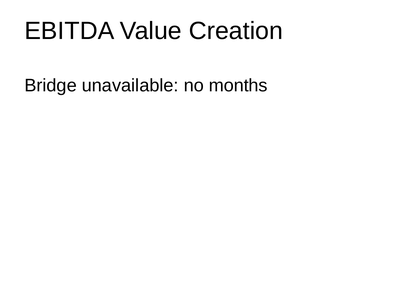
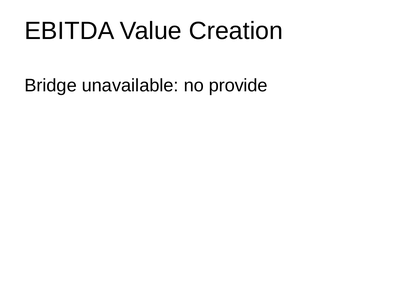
months: months -> provide (238, 86)
